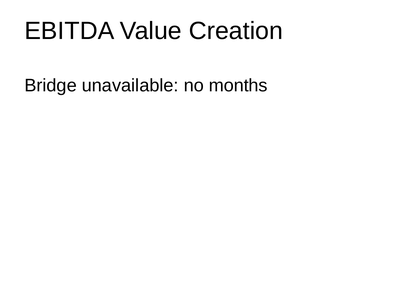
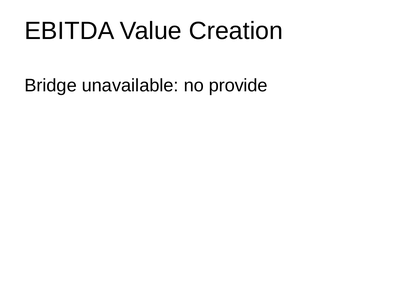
months: months -> provide (238, 86)
